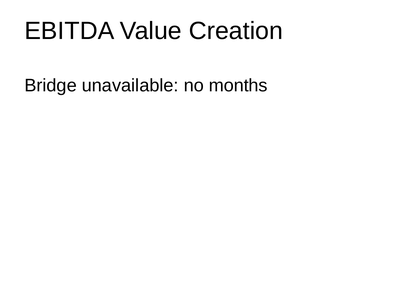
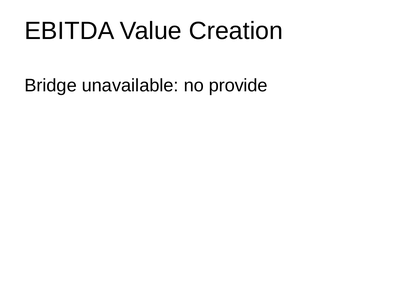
months: months -> provide (238, 86)
